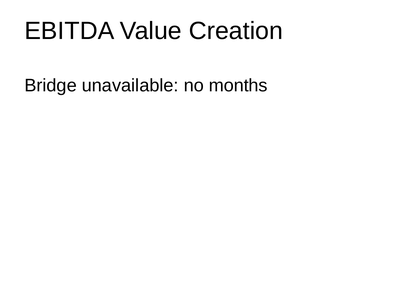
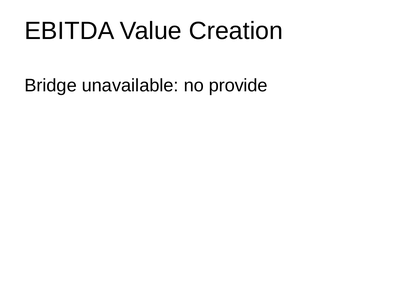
months: months -> provide (238, 86)
